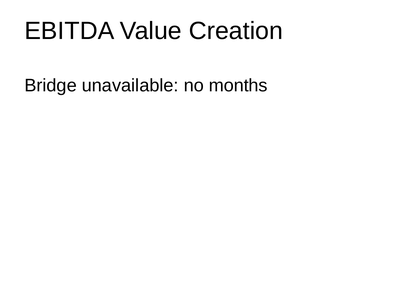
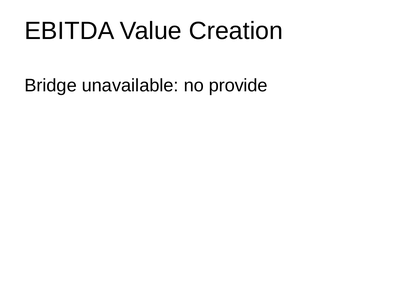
months: months -> provide (238, 86)
